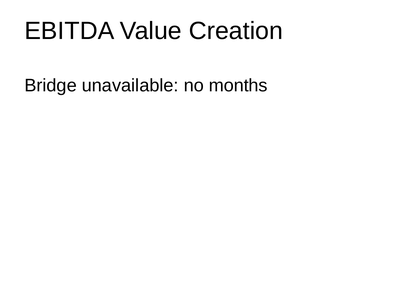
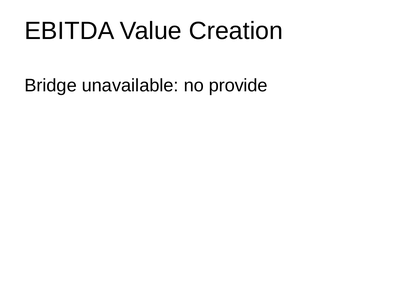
months: months -> provide (238, 86)
